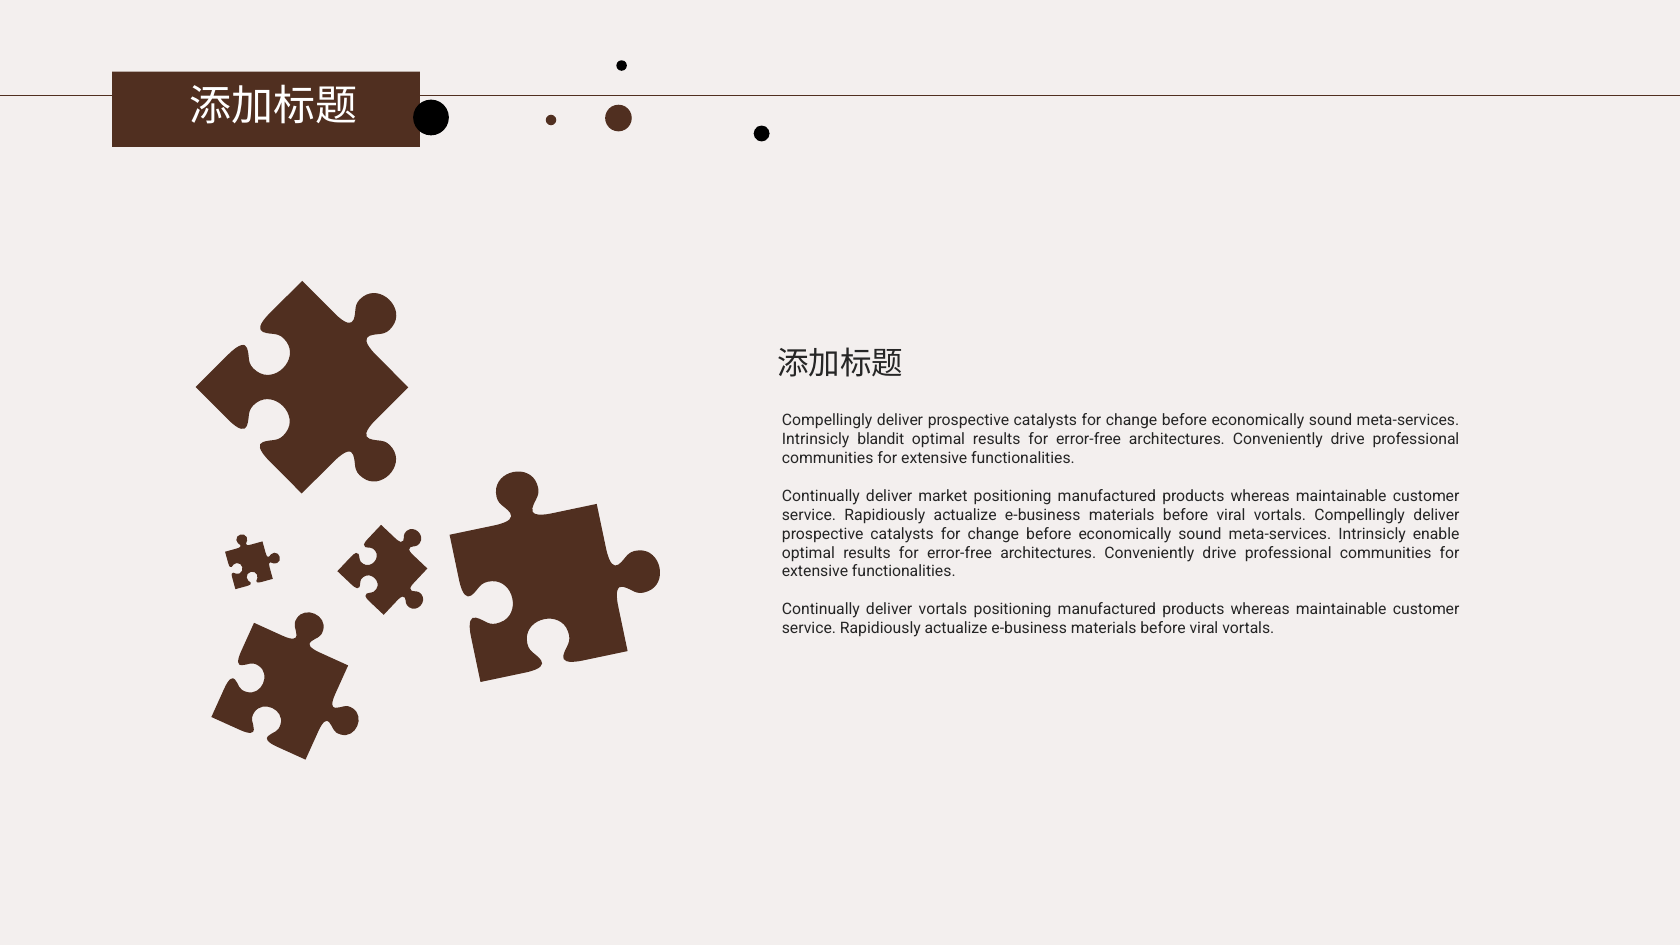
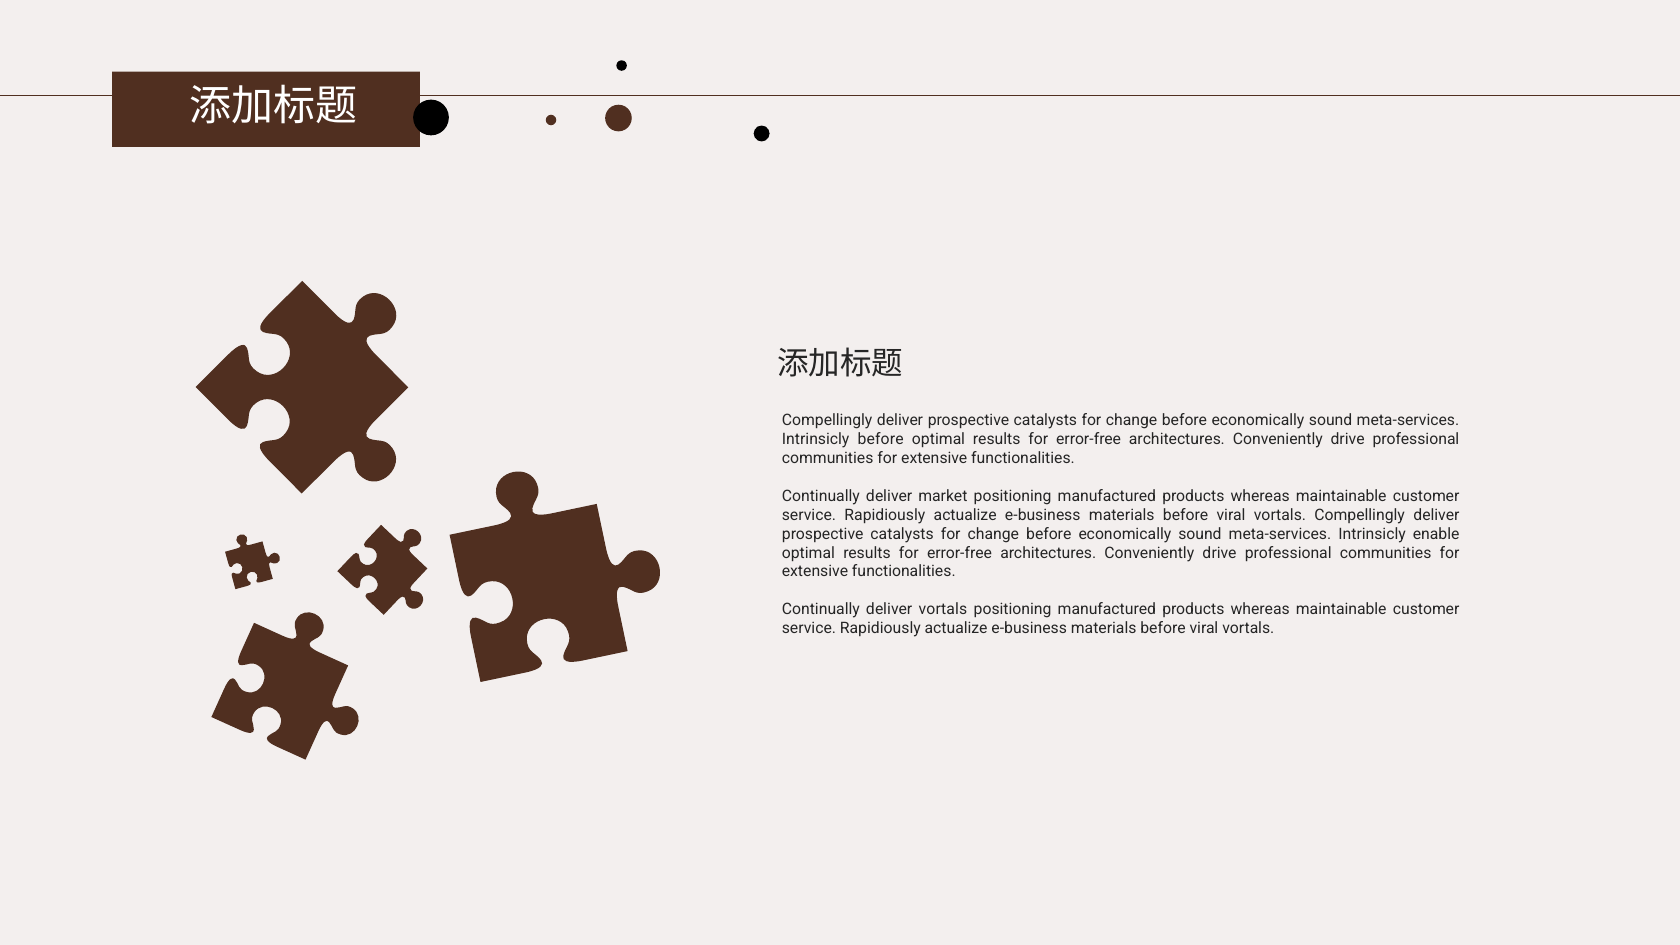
Intrinsicly blandit: blandit -> before (881, 439)
